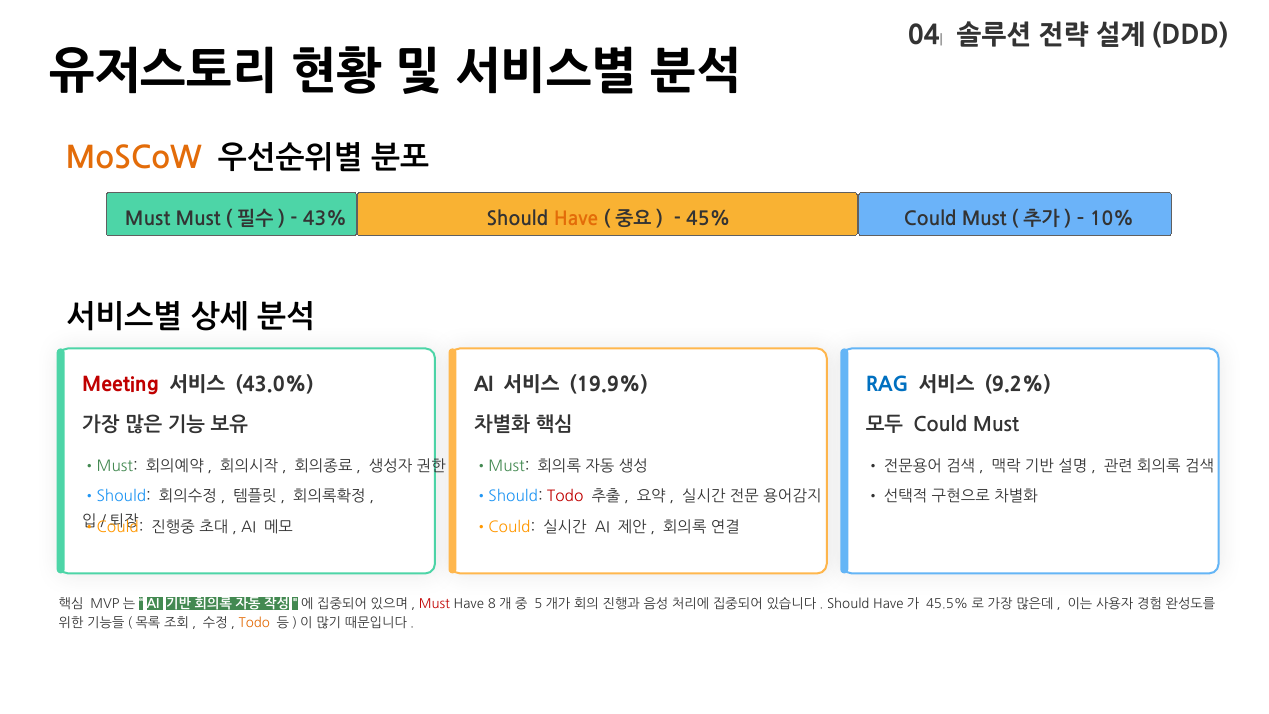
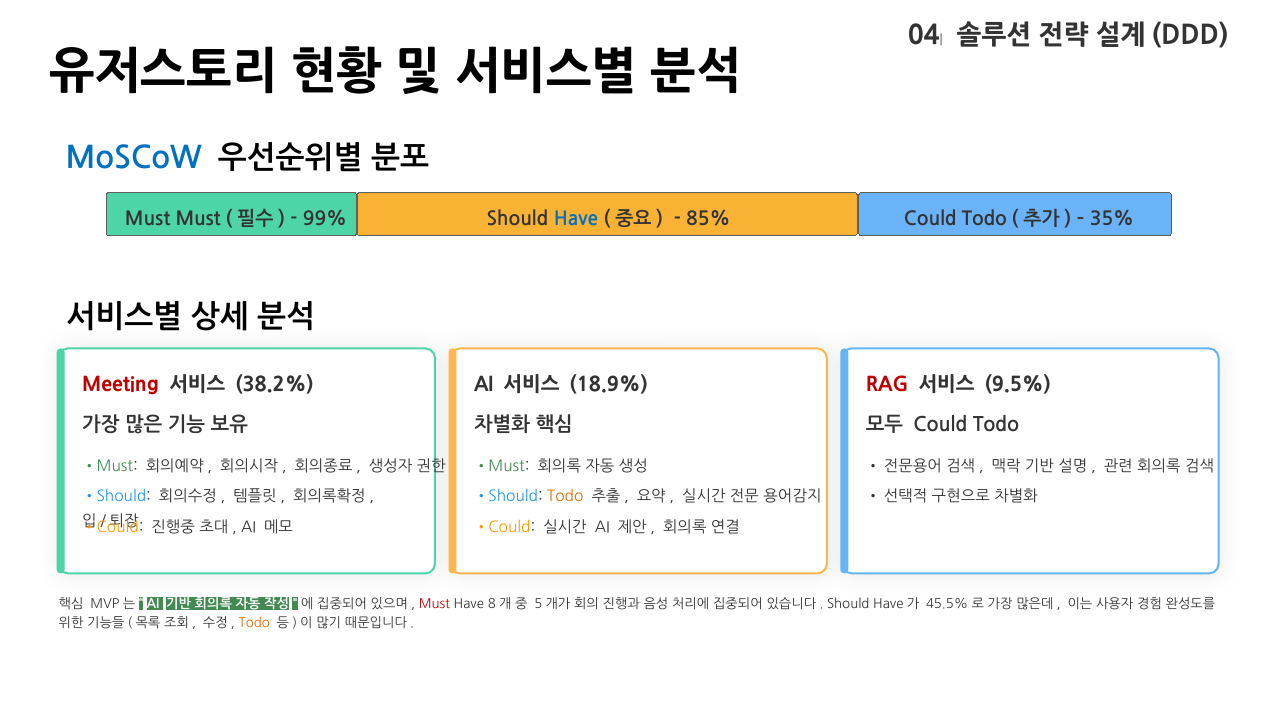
MoSCoW colour: orange -> blue (134, 158)
43%: 43% -> 99% (325, 219)
Have colour: orange -> blue (576, 219)
45%: 45% -> 85% (708, 219)
Must: Must -> Todo (984, 219)
10%: 10% -> 35% (1112, 219)
43.0%: 43.0% -> 38.2% (275, 385)
19.9%: 19.9% -> 18.9% (609, 385)
RAG colour: blue -> red (887, 385)
9.2%: 9.2% -> 9.5% (1018, 385)
Must: Must -> Todo (996, 425)
Todo colour: red -> orange (565, 497)
